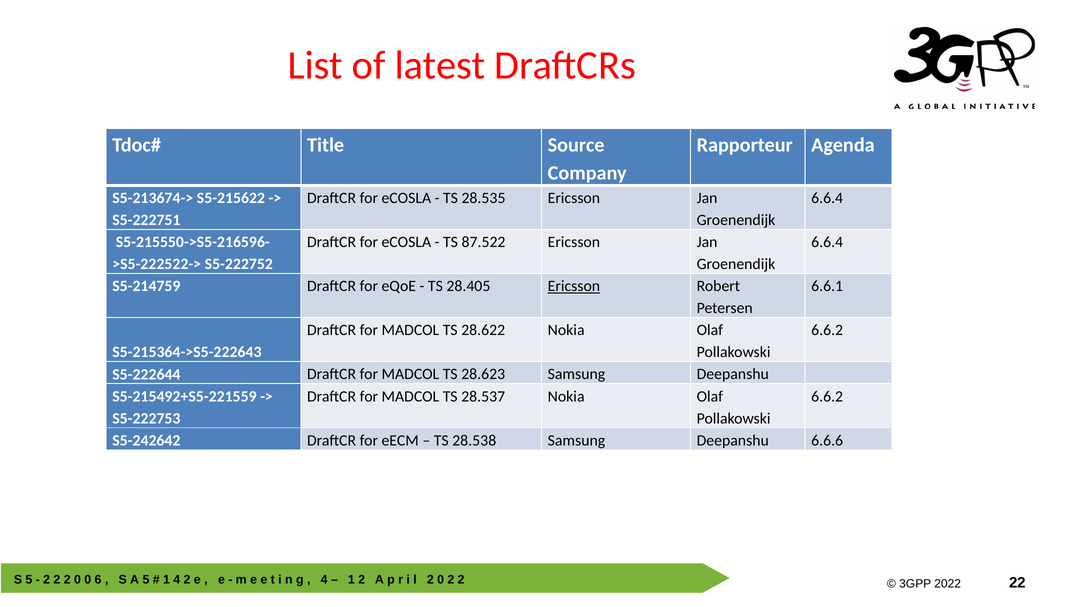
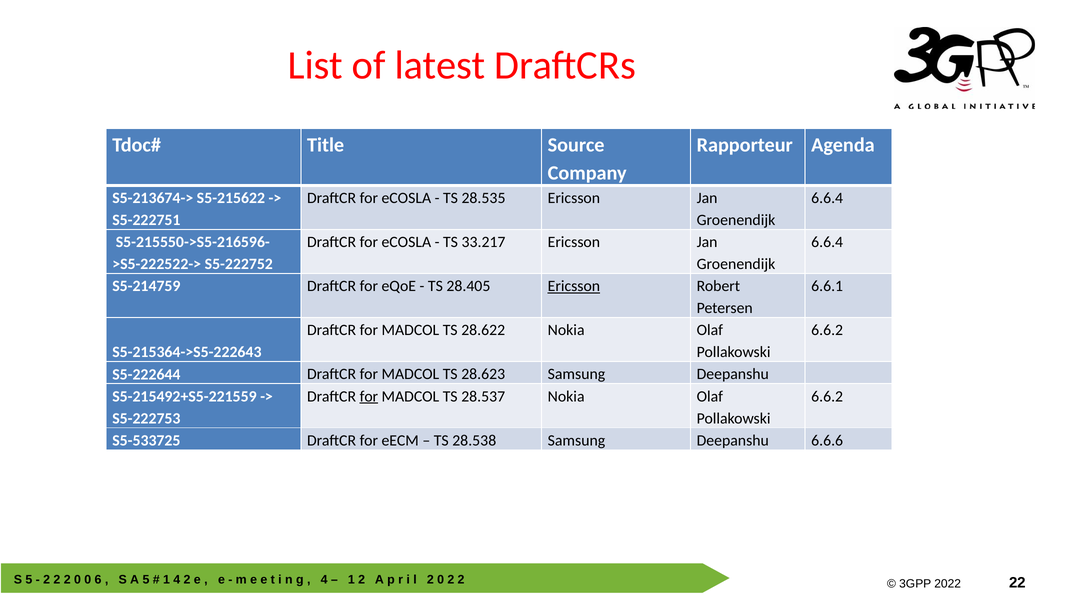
87.522: 87.522 -> 33.217 (483, 242)
for underline: none -> present (369, 397)
S5-242642: S5-242642 -> S5-533725 (146, 441)
